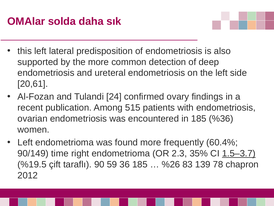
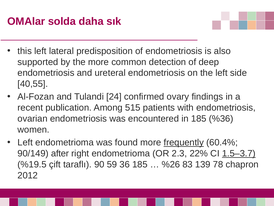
20,61: 20,61 -> 40,55 (33, 84)
frequently underline: none -> present (184, 142)
time: time -> after (60, 153)
35%: 35% -> 22% (199, 153)
